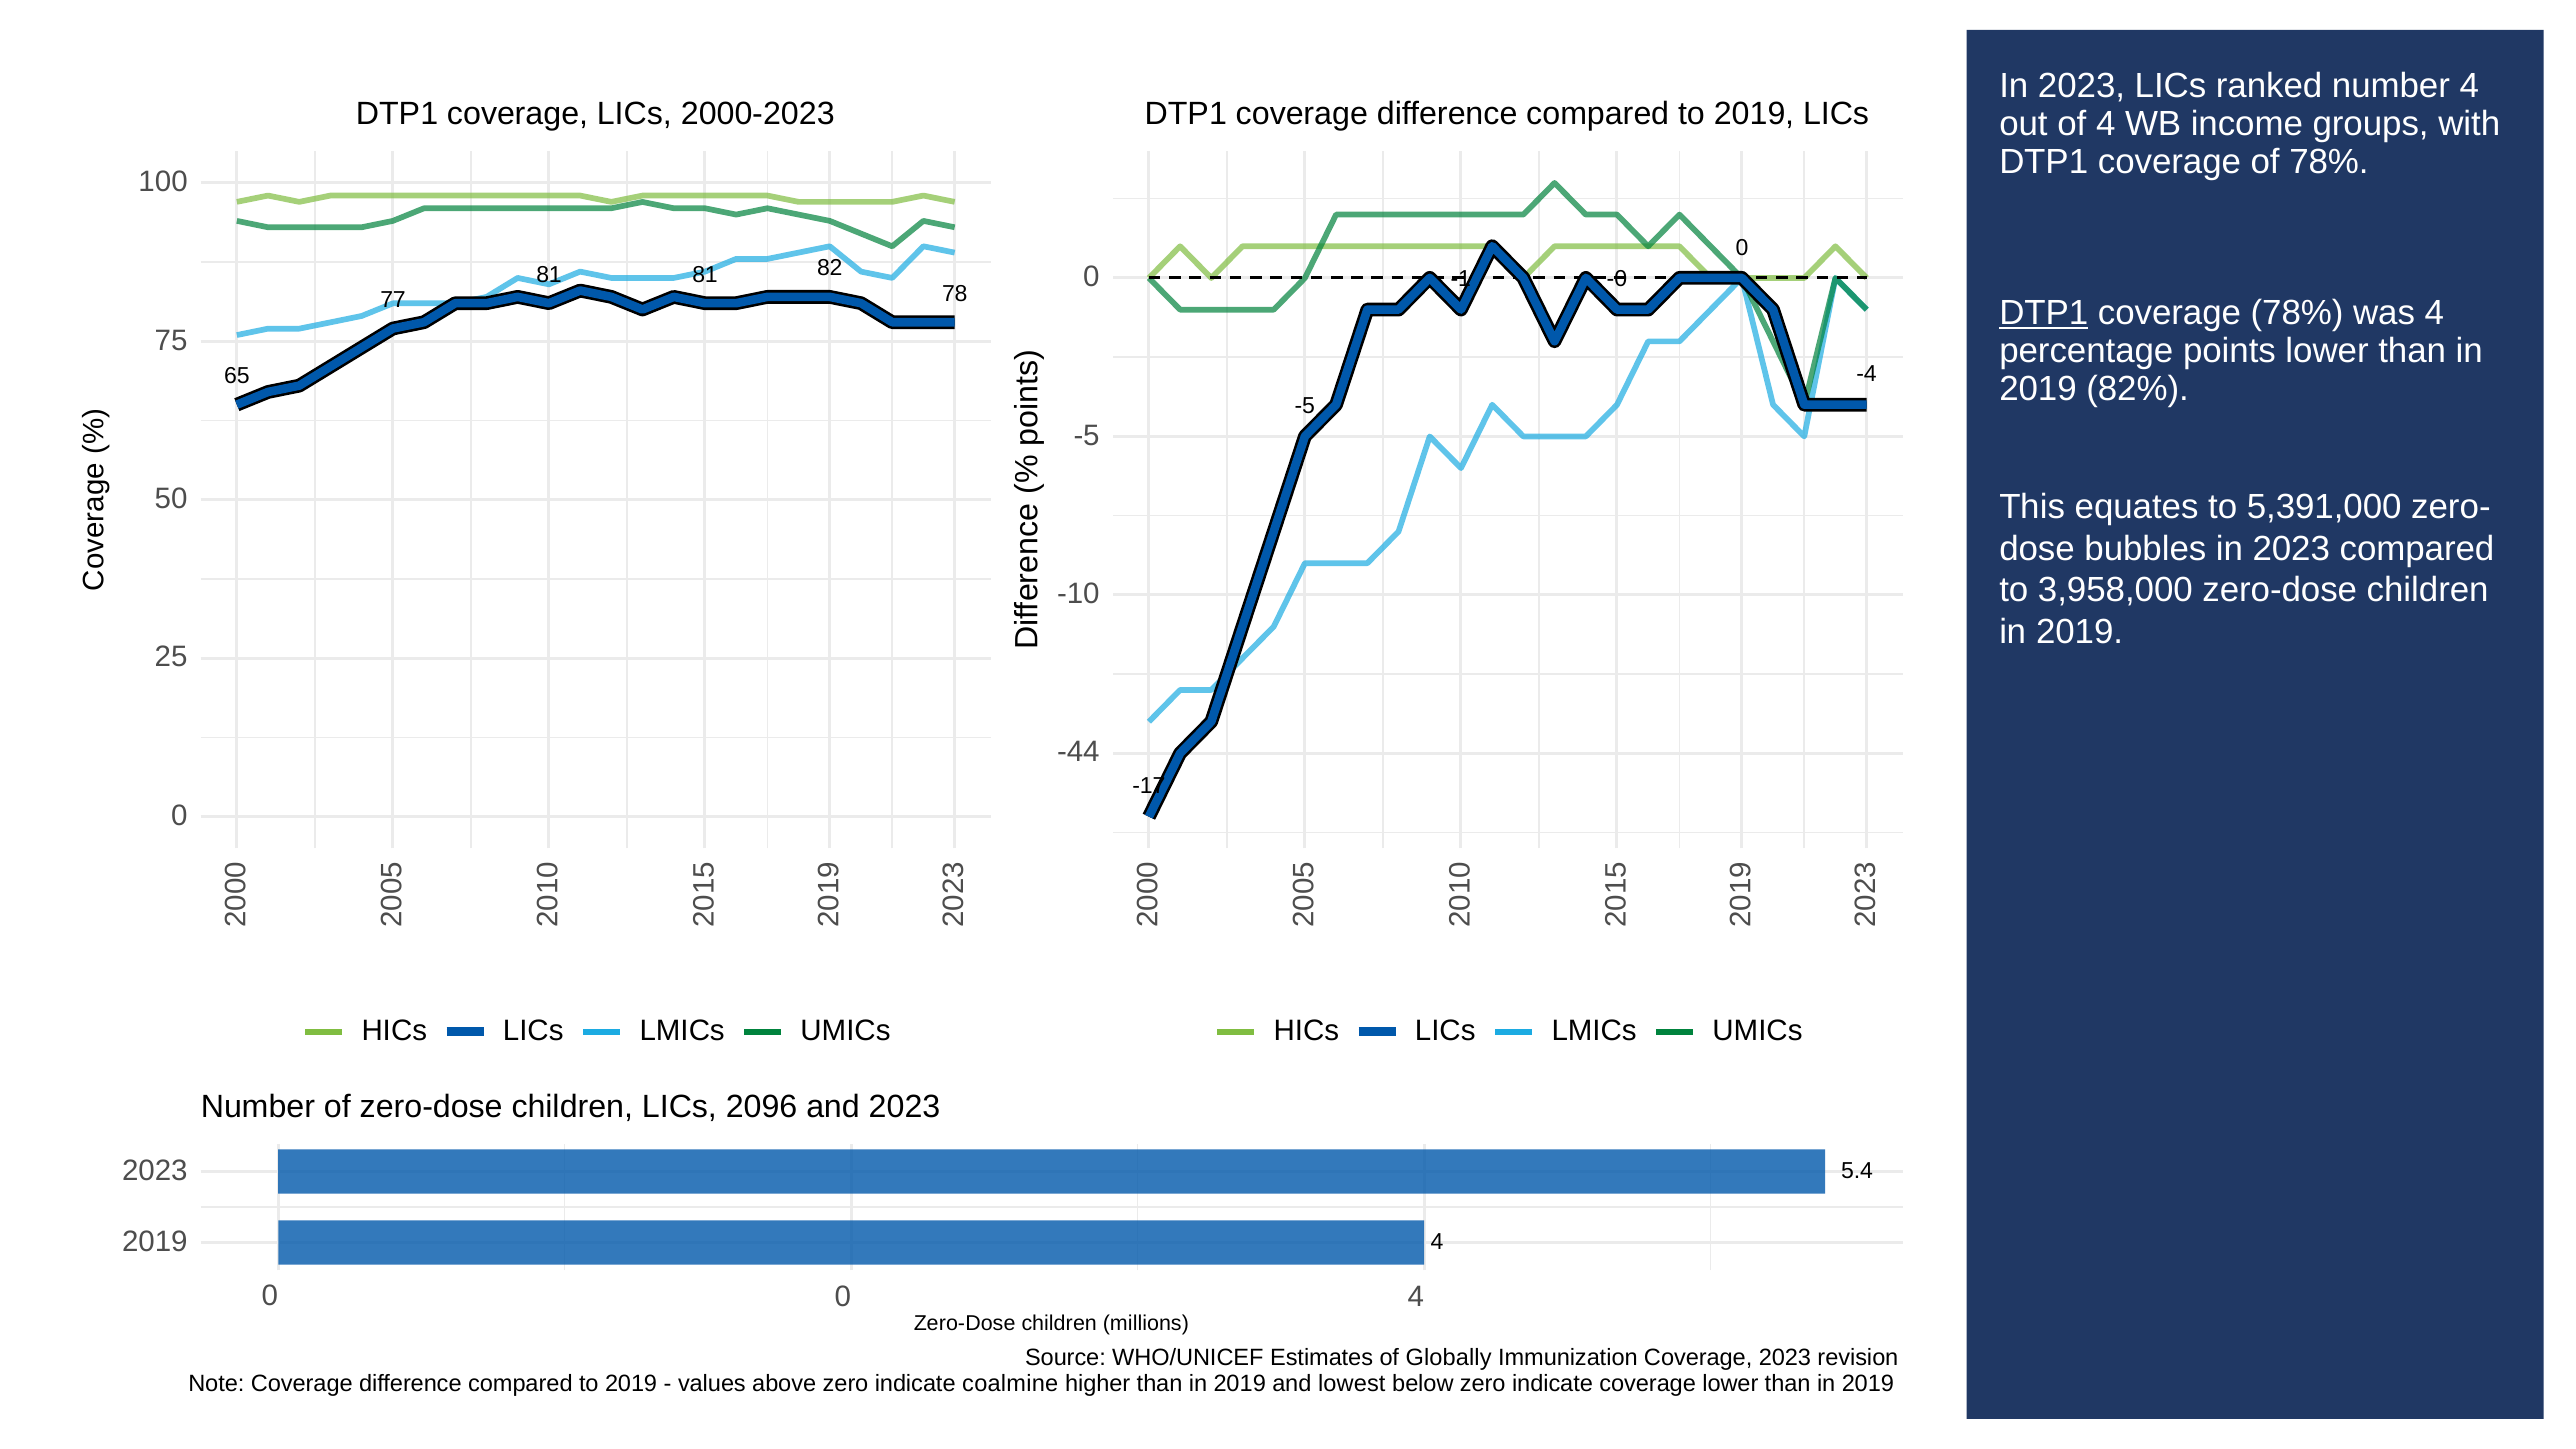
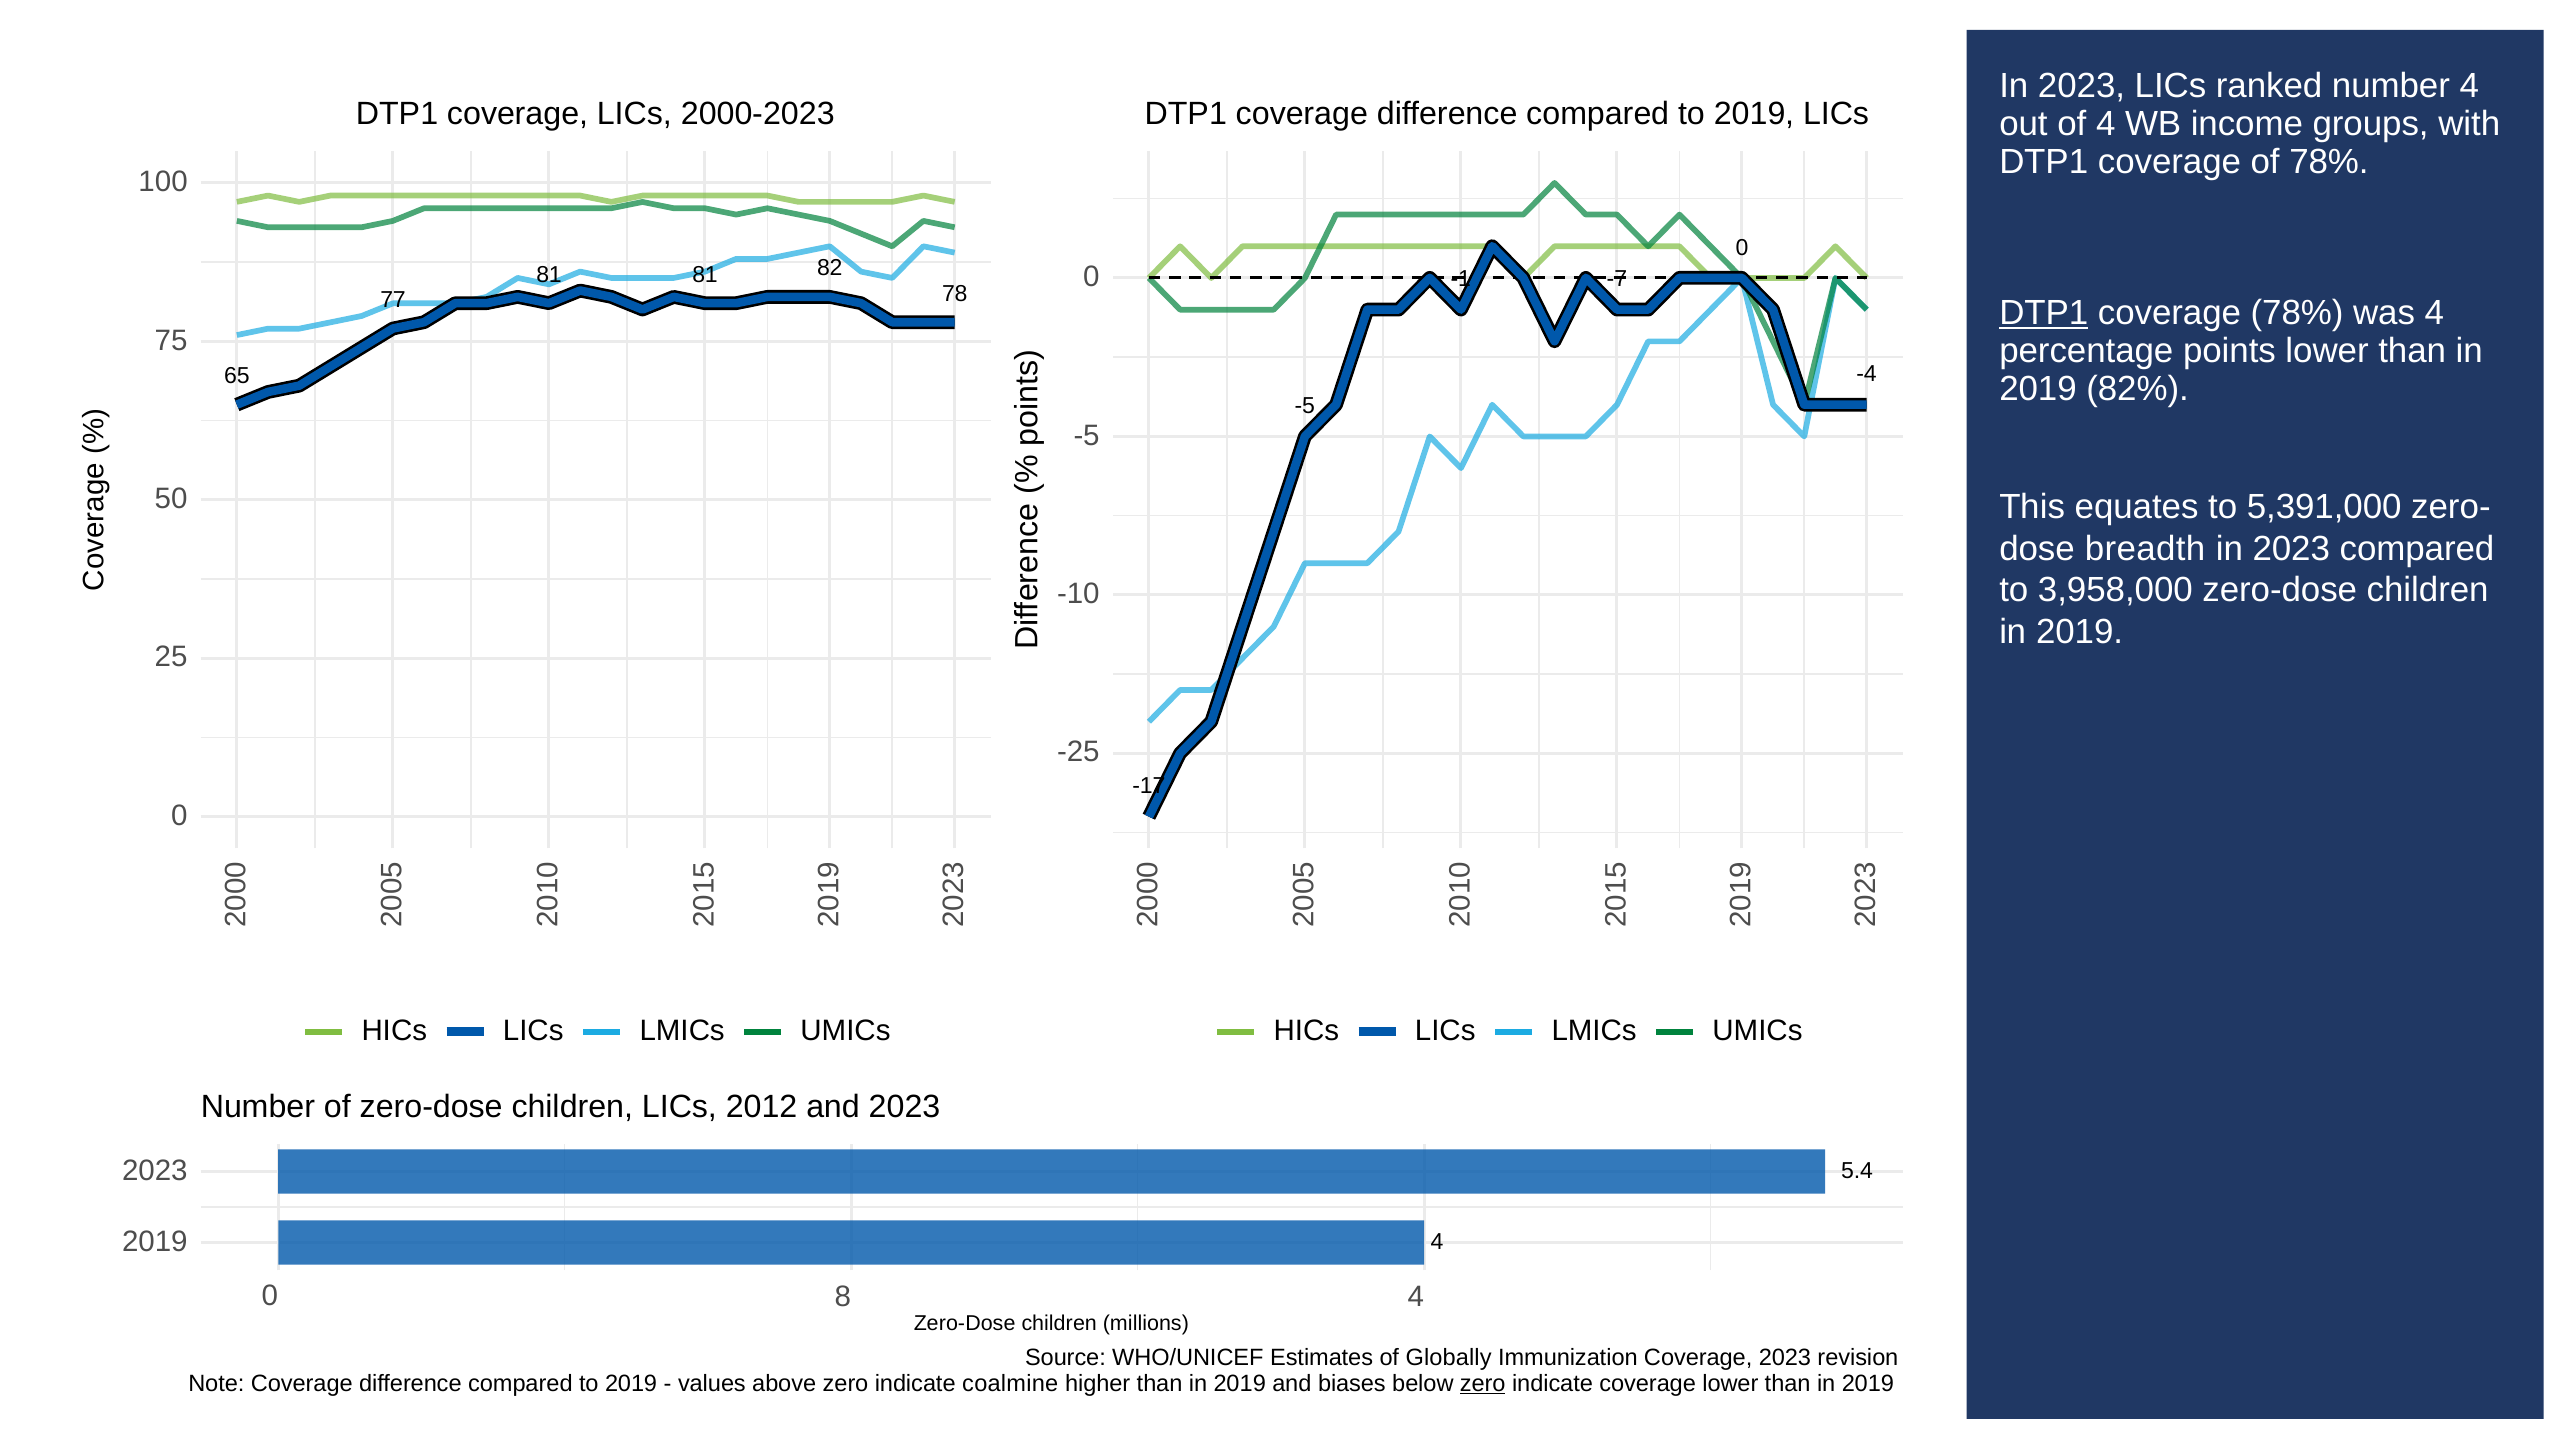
-0: -0 -> -7 (1617, 279)
bubbles: bubbles -> breadth (2145, 549)
-44: -44 -> -25 (1078, 752)
2096: 2096 -> 2012 (762, 1107)
0: 0 -> 8 (843, 1296)
lowest: lowest -> biases (1352, 1383)
zero underline: none -> present (1483, 1383)
